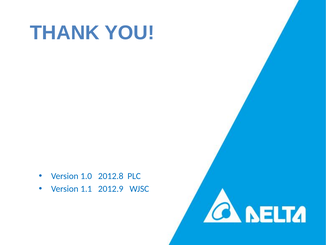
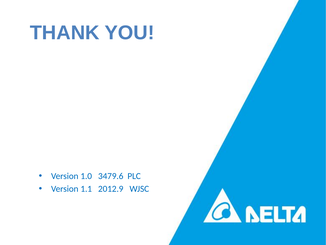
2012.8: 2012.8 -> 3479.6 (111, 176)
